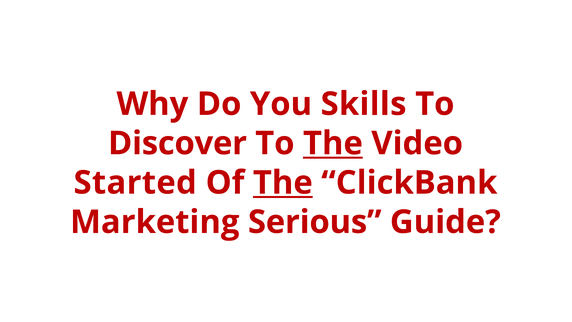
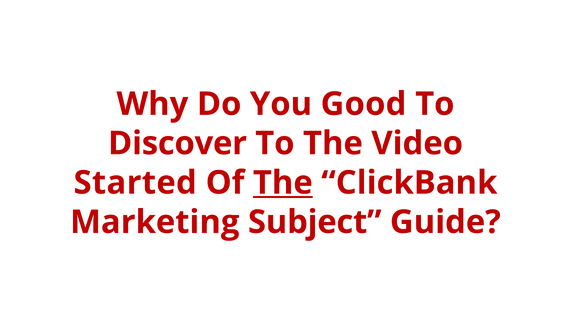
Skills: Skills -> Good (364, 104)
The underline: present -> none (333, 143)
Serious: Serious -> Subject (315, 222)
